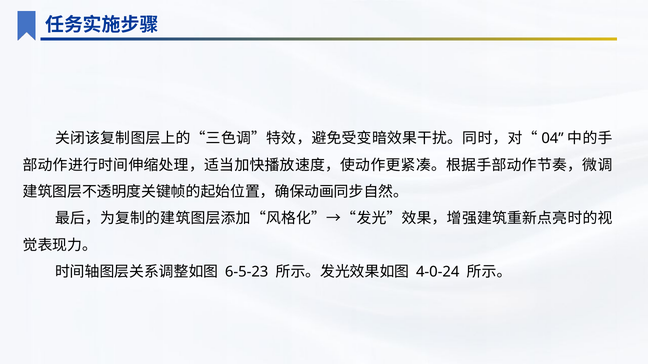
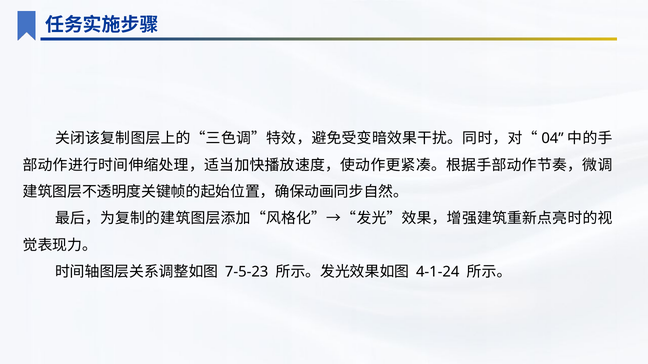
6-5-23: 6-5-23 -> 7-5-23 (247, 272)
4-0-24: 4-0-24 -> 4-1-24 (438, 272)
